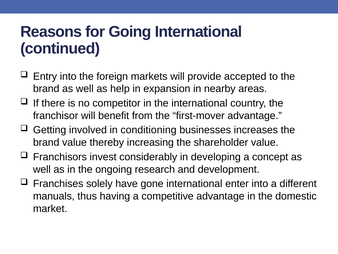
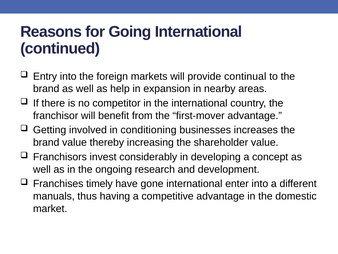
accepted: accepted -> continual (245, 76)
solely: solely -> timely (99, 183)
